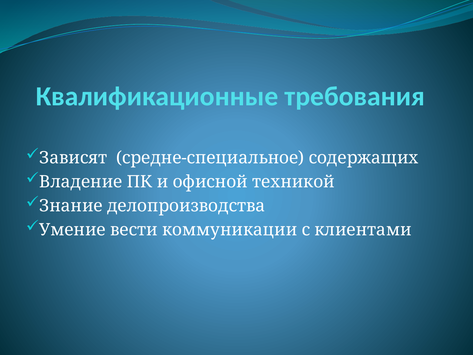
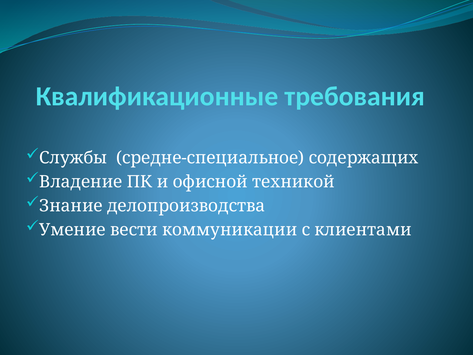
Зависят: Зависят -> Службы (73, 158)
